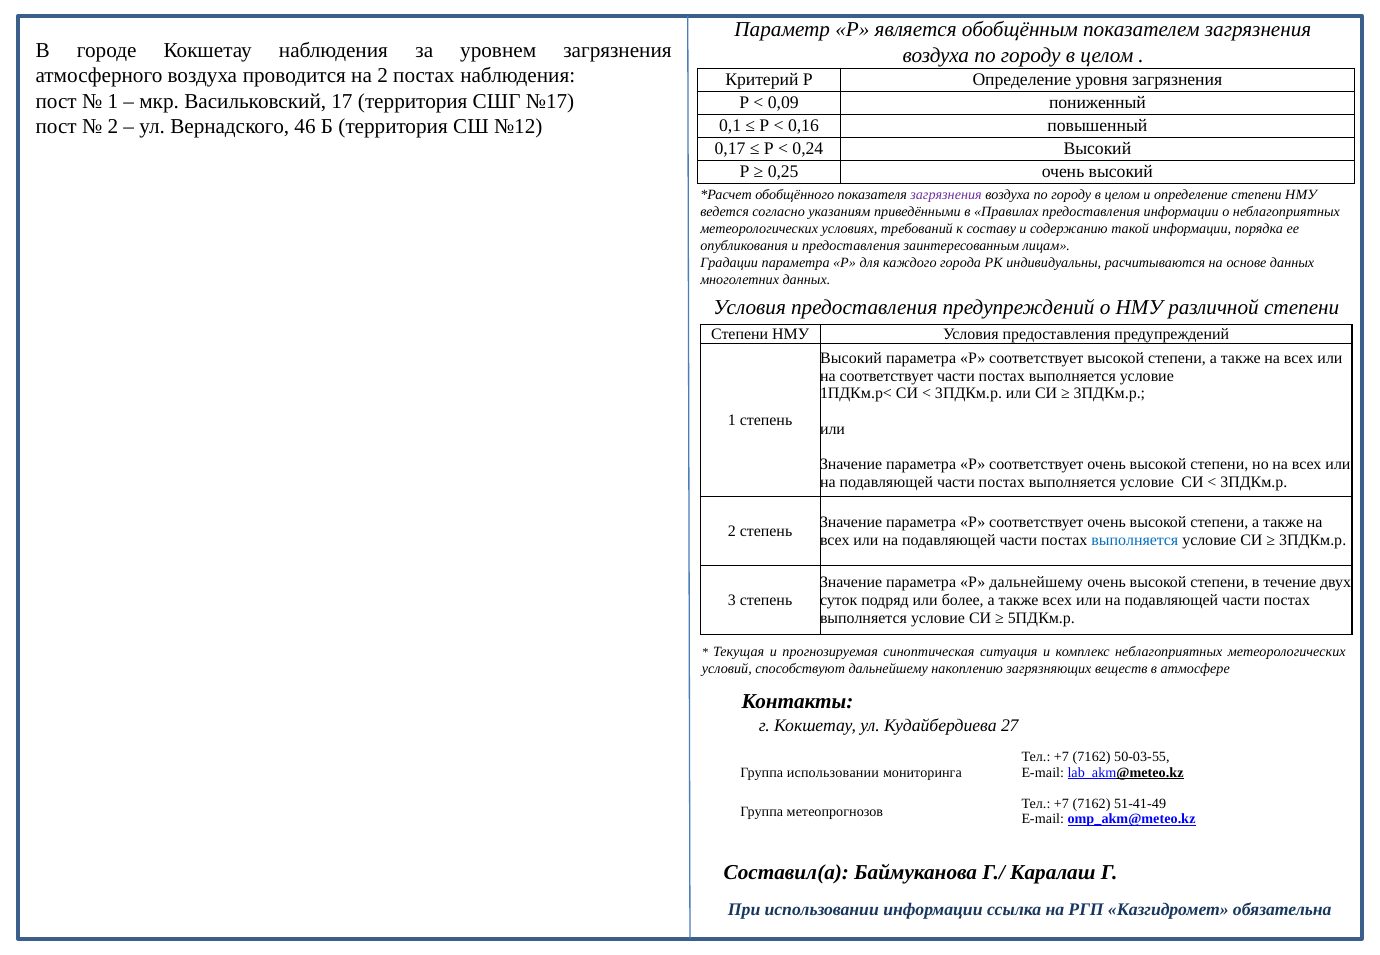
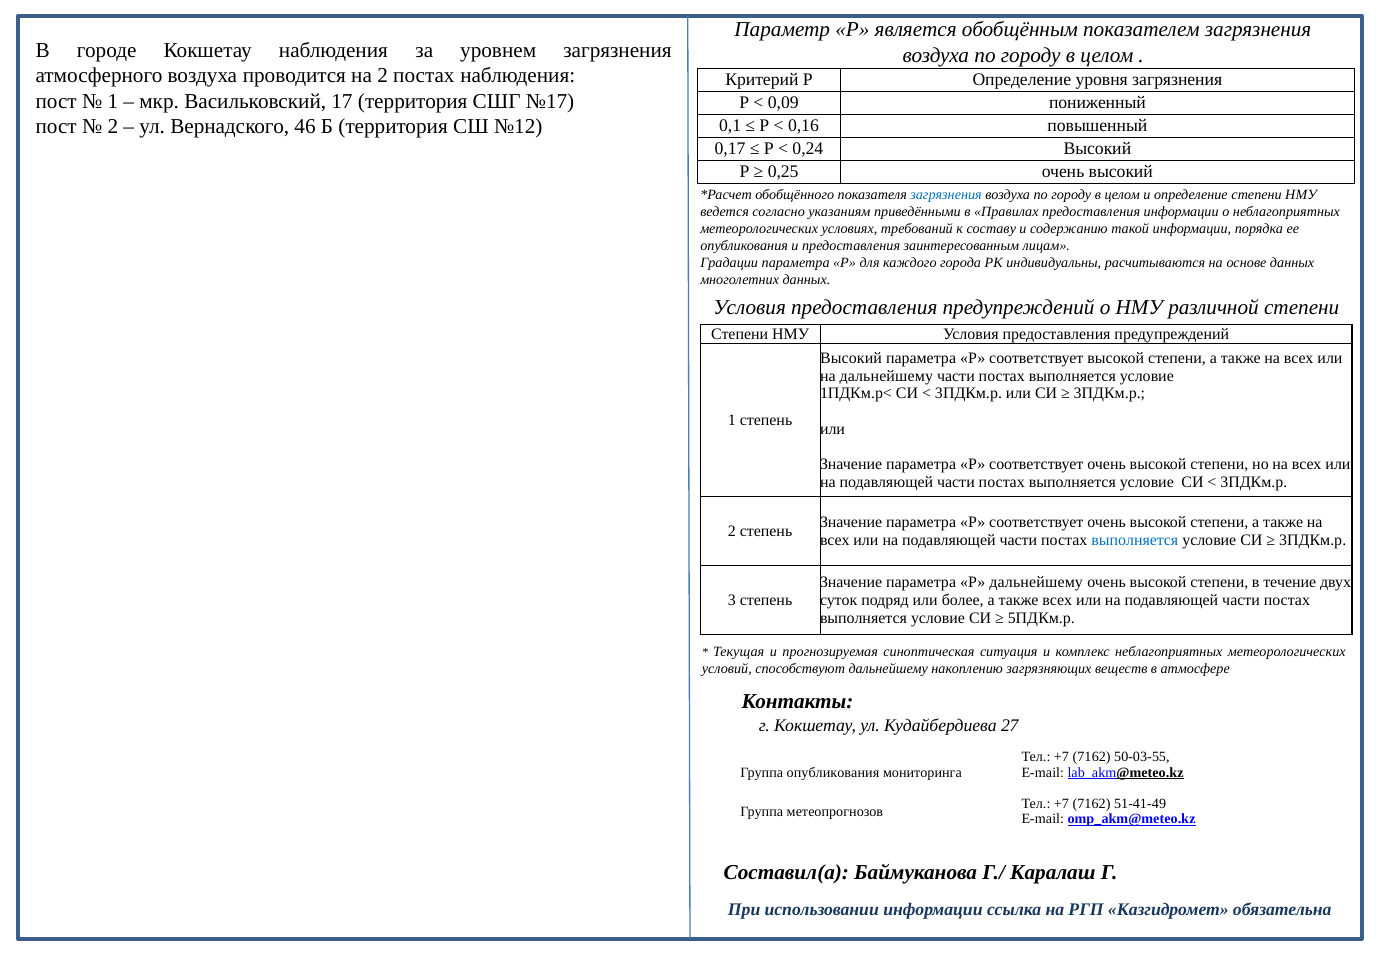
загрязнения colour: purple -> blue (946, 195)
на соответствует: соответствует -> дальнейшему (886, 376)
Группа использовании: использовании -> опубликования (833, 773)
